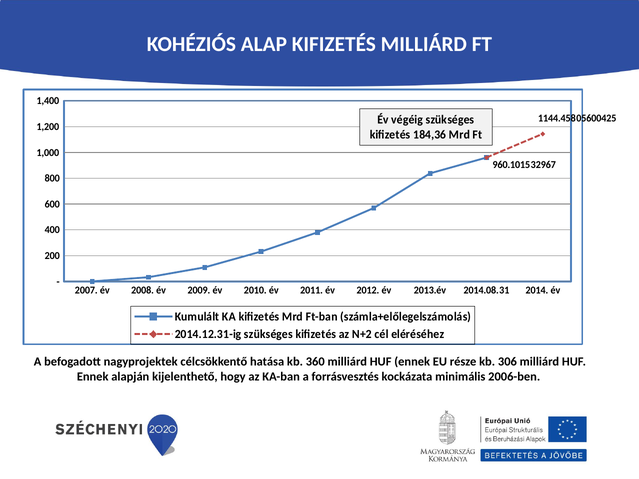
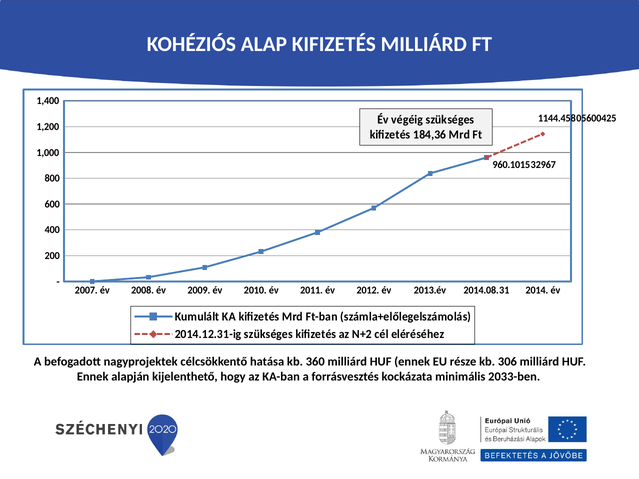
2006-ben: 2006-ben -> 2033-ben (514, 377)
